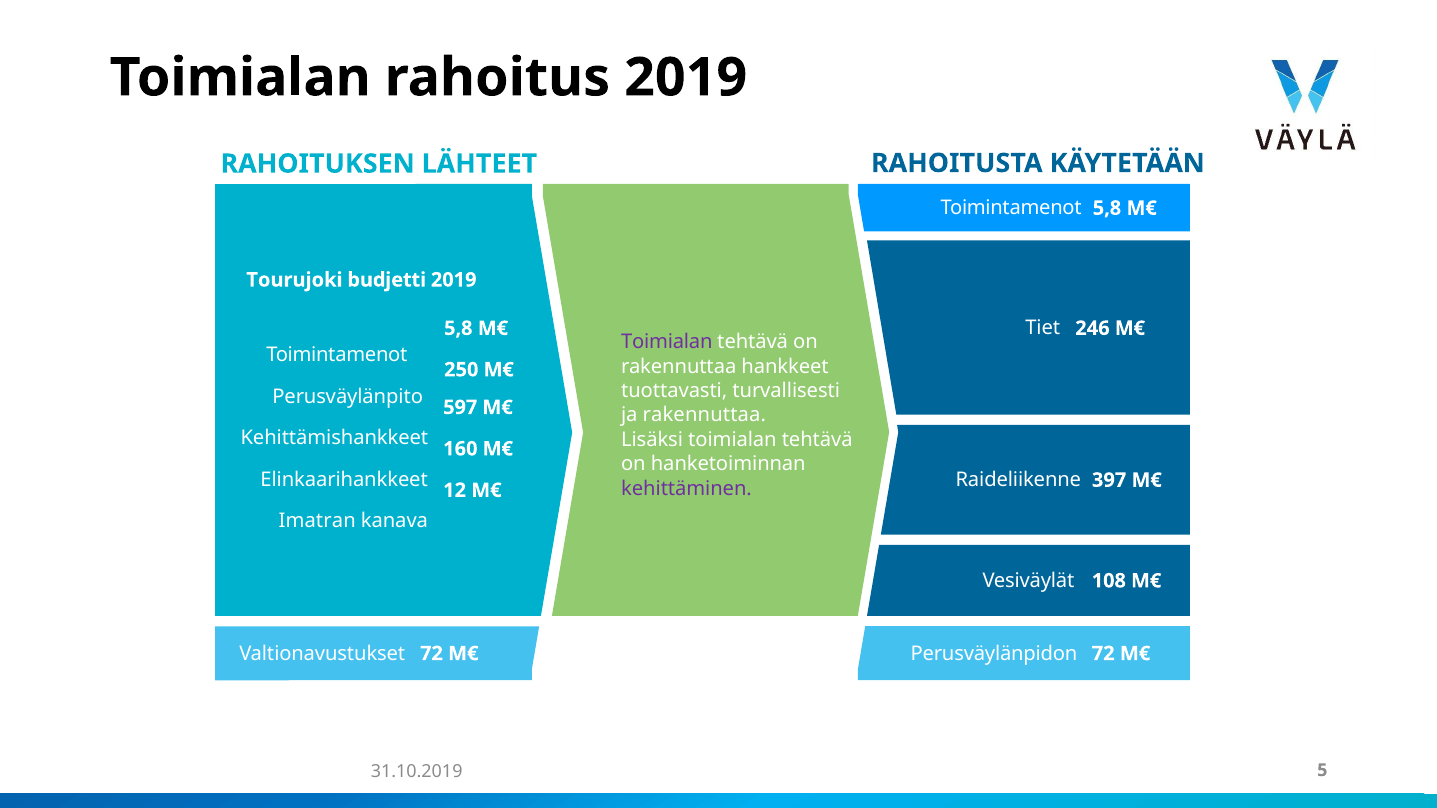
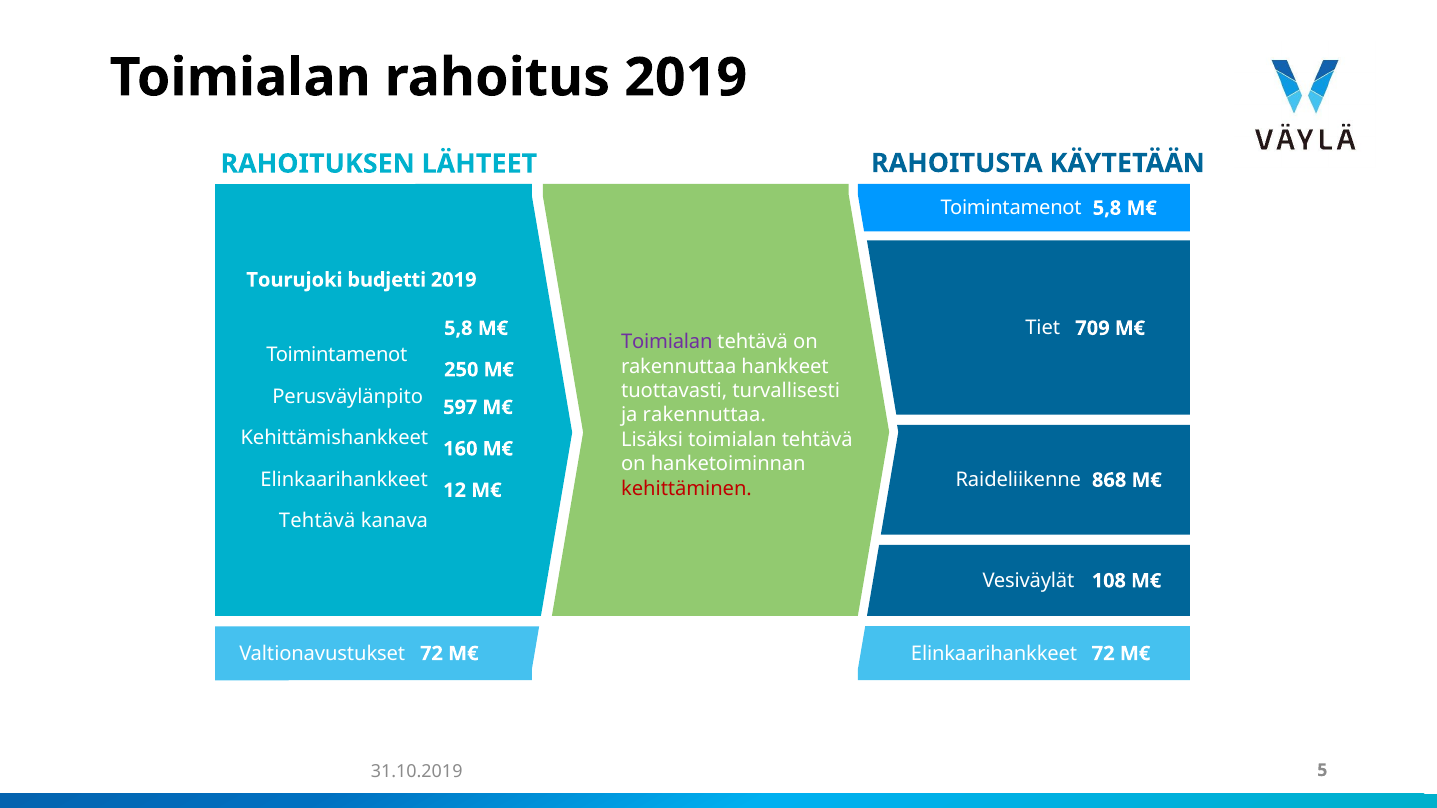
246: 246 -> 709 (1092, 328)
397: 397 -> 868 (1109, 480)
kehittäminen colour: purple -> red (687, 489)
Imatran: Imatran -> Tehtävä (317, 521)
Perusväylänpidon: Perusväylänpidon -> Elinkaarihankkeet (994, 654)
